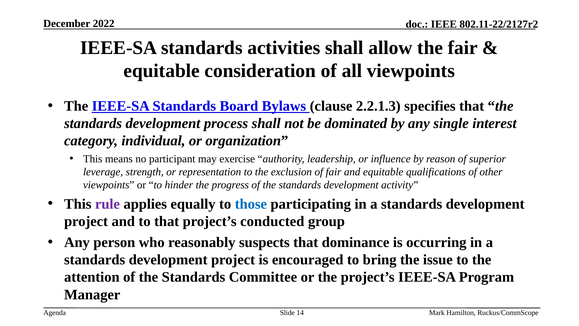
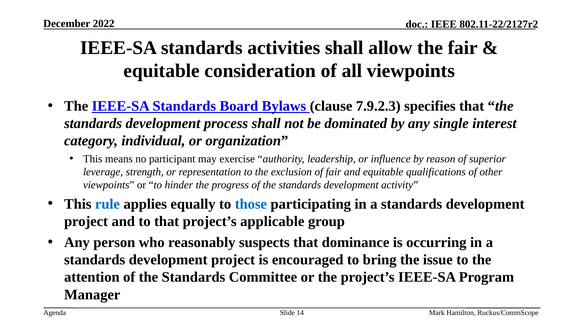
2.2.1.3: 2.2.1.3 -> 7.9.2.3 (378, 106)
rule colour: purple -> blue (107, 204)
conducted: conducted -> applicable (272, 221)
